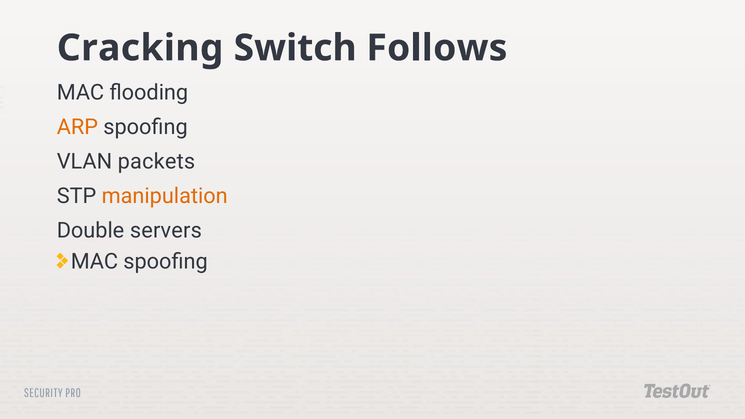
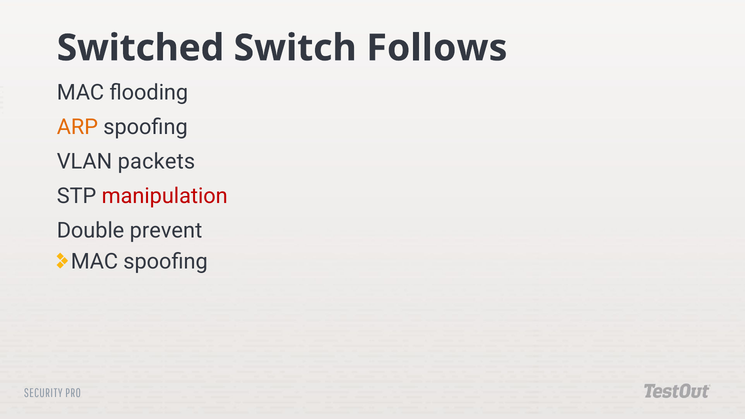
Cracking: Cracking -> Switched (140, 48)
manipulation colour: orange -> red (165, 196)
servers: servers -> prevent (166, 231)
